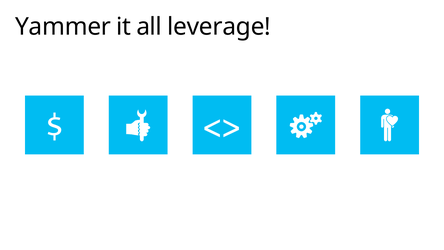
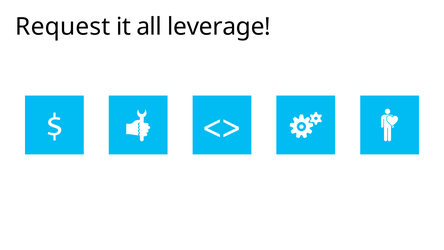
Yammer: Yammer -> Request (63, 27)
